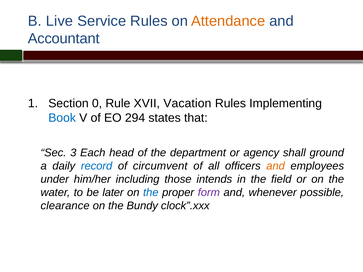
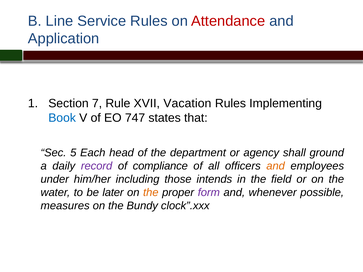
Live: Live -> Line (60, 21)
Attendance colour: orange -> red (228, 21)
Accountant: Accountant -> Application (64, 39)
0: 0 -> 7 (97, 104)
294: 294 -> 747 (135, 118)
3: 3 -> 5 (73, 153)
record colour: blue -> purple (97, 166)
circumvent: circumvent -> compliance (160, 166)
the colour: blue -> orange (151, 193)
clearance: clearance -> measures (65, 206)
